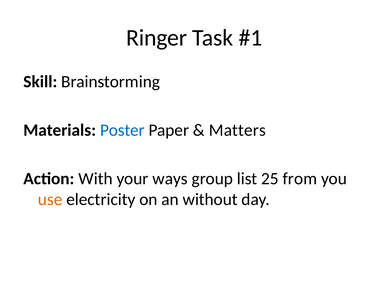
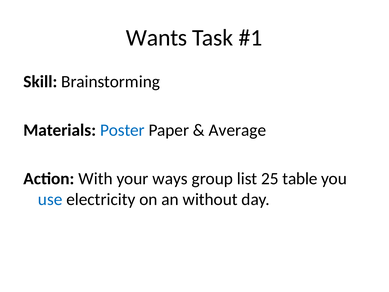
Ringer: Ringer -> Wants (157, 38)
Matters: Matters -> Average (237, 130)
from: from -> table (300, 178)
use colour: orange -> blue (50, 199)
